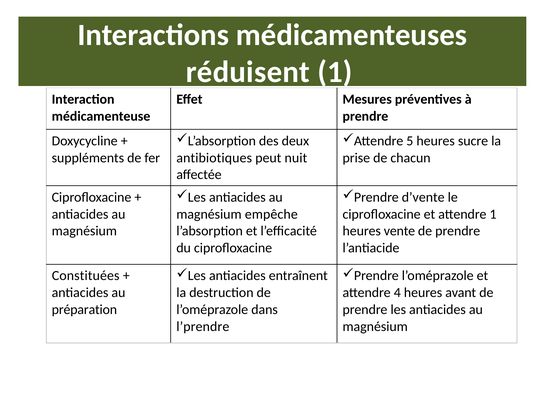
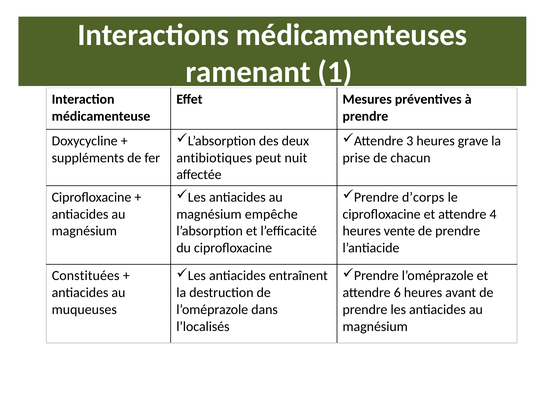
réduisent: réduisent -> ramenant (248, 72)
5: 5 -> 3 (410, 141)
sucre: sucre -> grave (473, 141)
d’vente: d’vente -> d’corps (423, 197)
attendre 1: 1 -> 4 (493, 214)
4: 4 -> 6 (397, 292)
préparation: préparation -> muqueuses (84, 309)
l’prendre: l’prendre -> l’localisés (203, 326)
